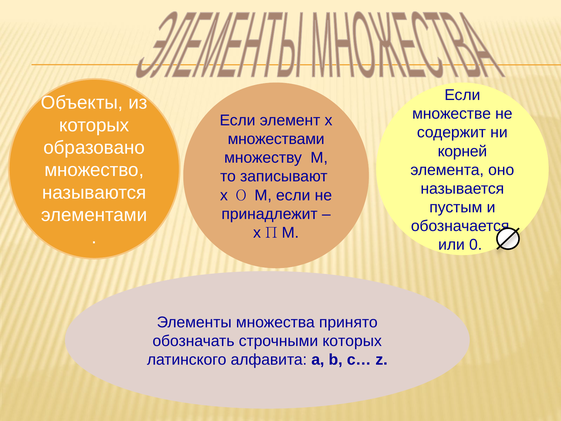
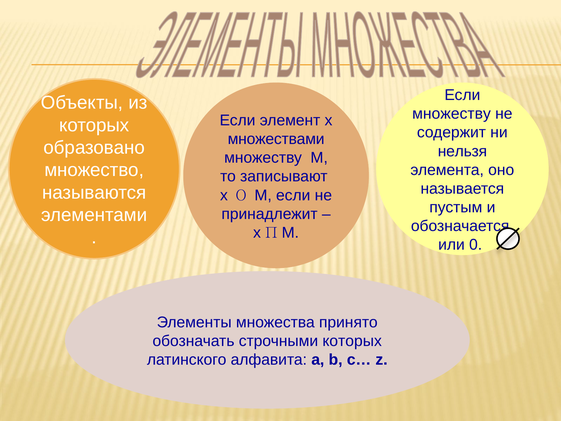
множестве: множестве -> множеству (452, 114)
корней: корней -> нельзя (462, 151)
